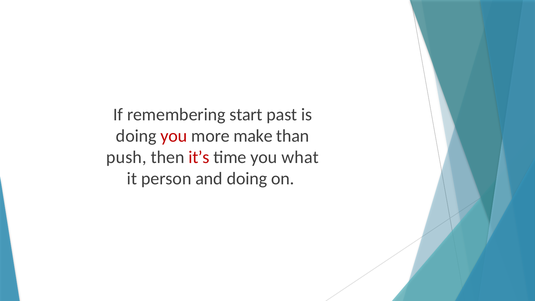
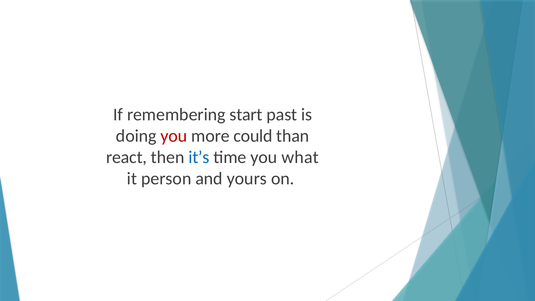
make: make -> could (253, 136)
push: push -> react (127, 157)
it’s colour: red -> blue (199, 157)
and doing: doing -> yours (247, 179)
